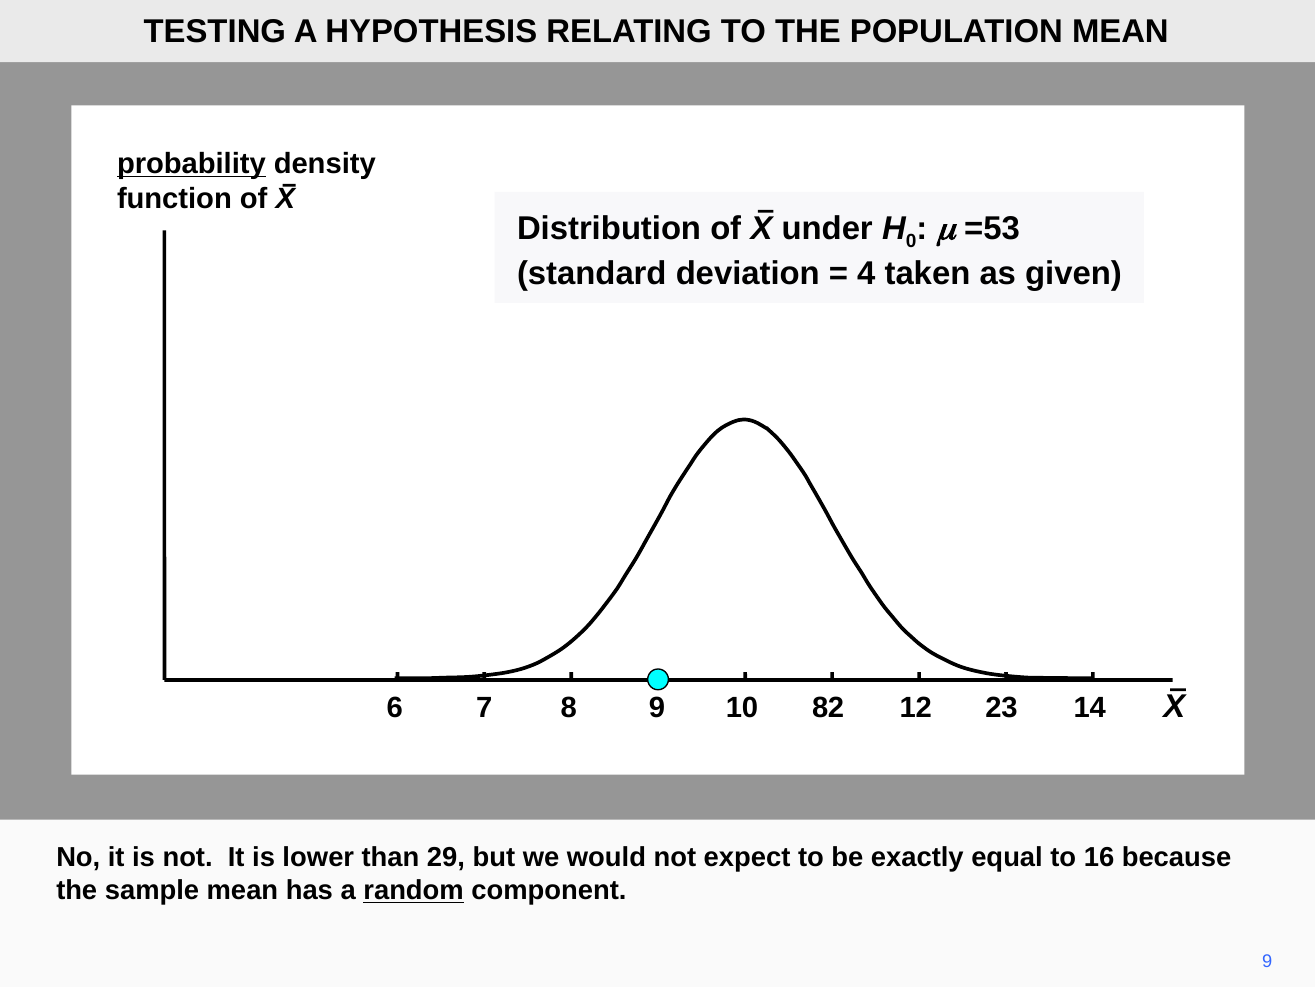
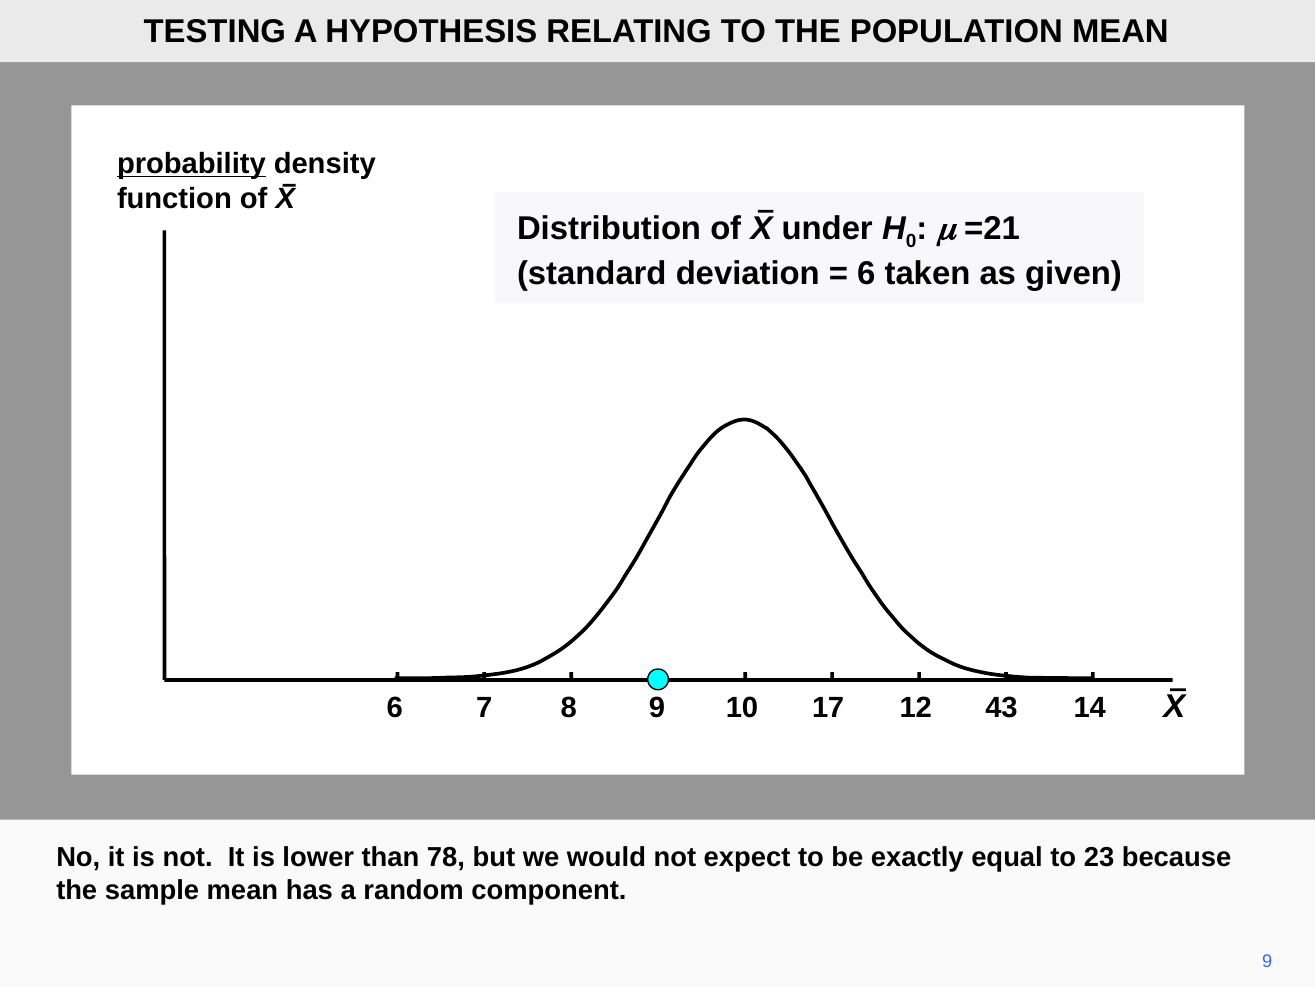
=53: =53 -> =21 (992, 228)
4: 4 -> 6 (866, 273)
82: 82 -> 17 (828, 707)
23: 23 -> 43 (1001, 707)
29: 29 -> 78 (446, 857)
16: 16 -> 23 (1099, 857)
random underline: present -> none (414, 890)
